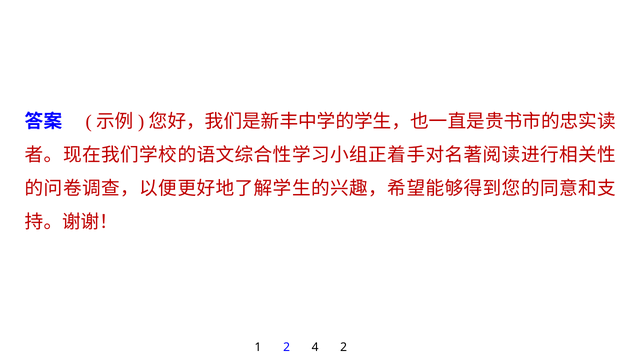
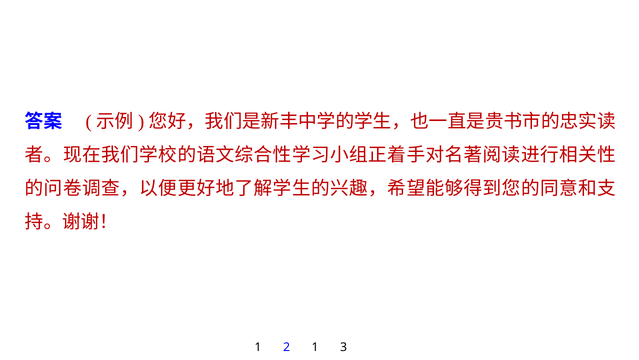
2 4: 4 -> 1 (315, 347)
1 2: 2 -> 3 (344, 347)
